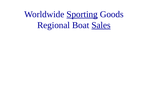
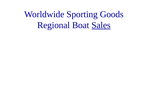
Sporting underline: present -> none (82, 14)
